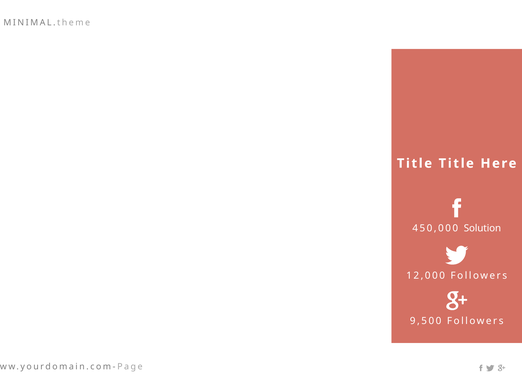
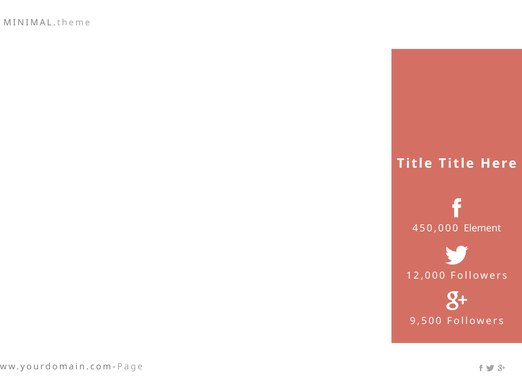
Solution: Solution -> Element (482, 228)
